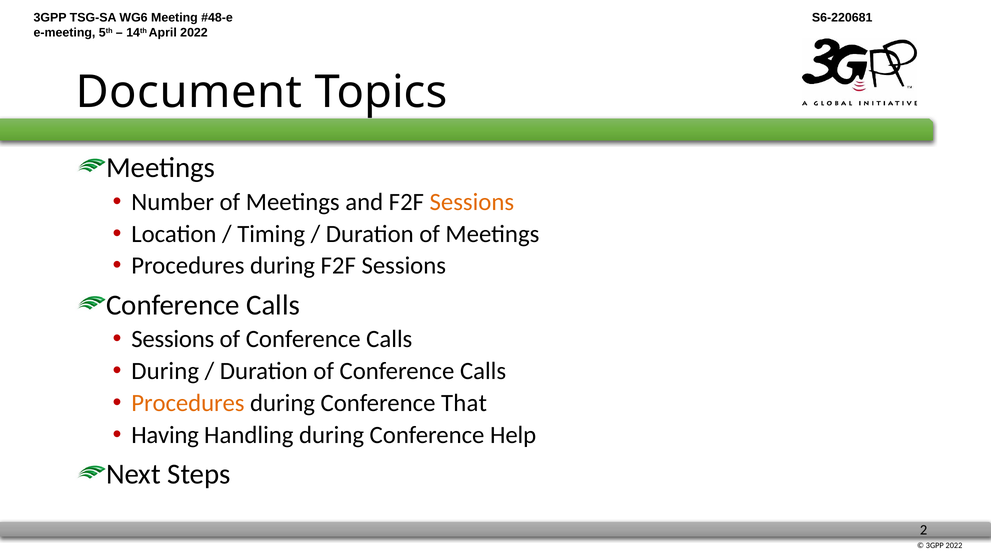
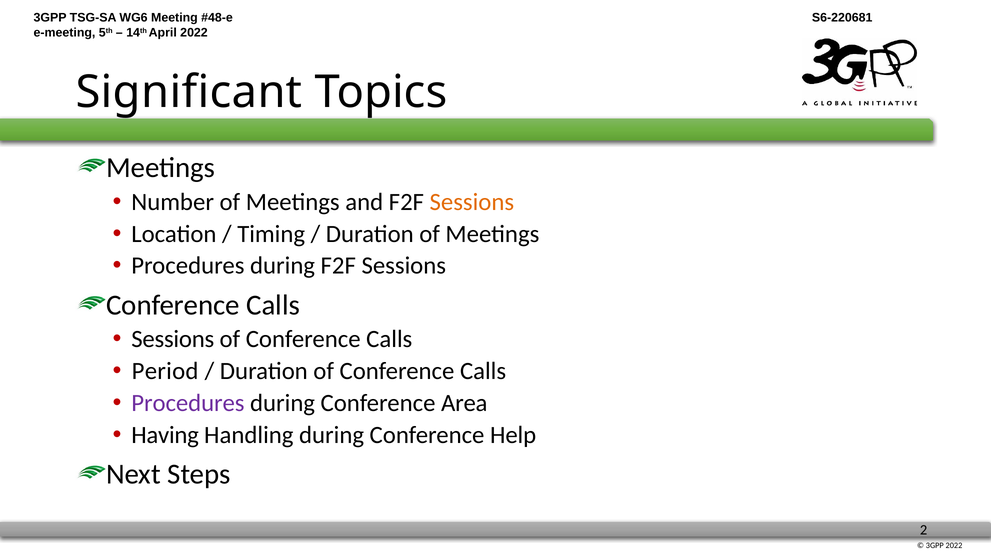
Document: Document -> Significant (189, 92)
During: During -> Period (165, 371)
Procedures colour: orange -> purple (188, 403)
That: That -> Area (464, 403)
